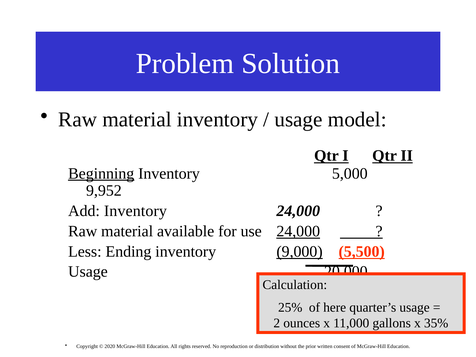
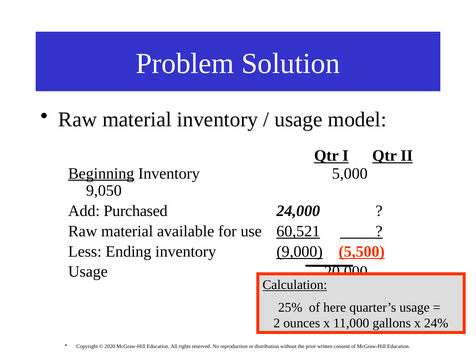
9,952: 9,952 -> 9,050 (104, 191)
Add Inventory: Inventory -> Purchased (136, 211)
use 24,000: 24,000 -> 60,521 (298, 231)
Calculation underline: none -> present (295, 285)
35%: 35% -> 24% (436, 323)
